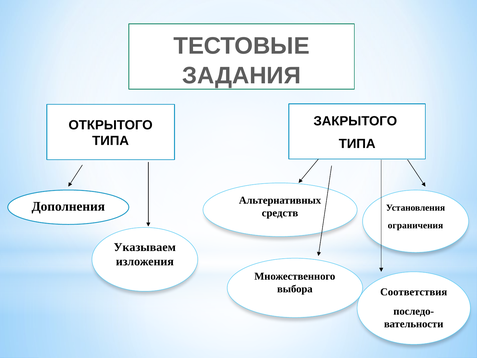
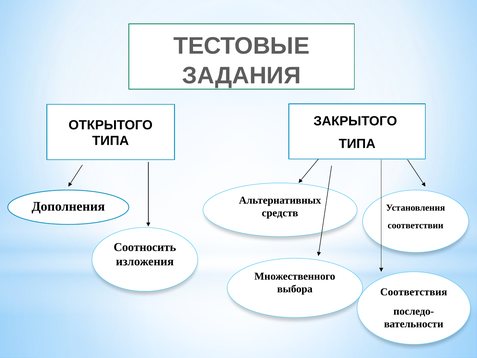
ограничения: ограничения -> соответствии (416, 225)
Указываем: Указываем -> Соотносить (145, 247)
